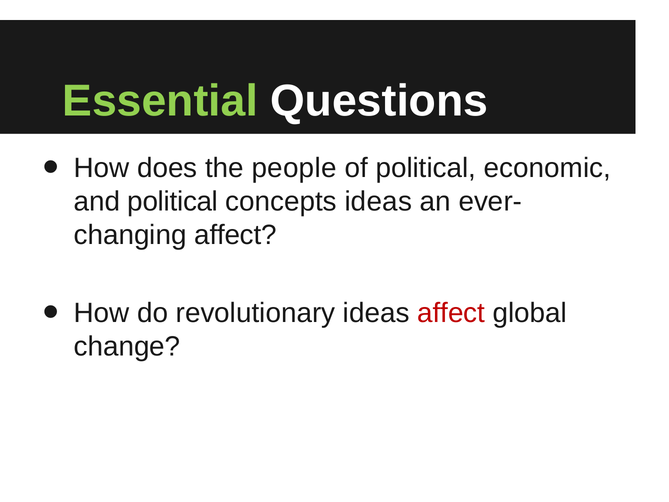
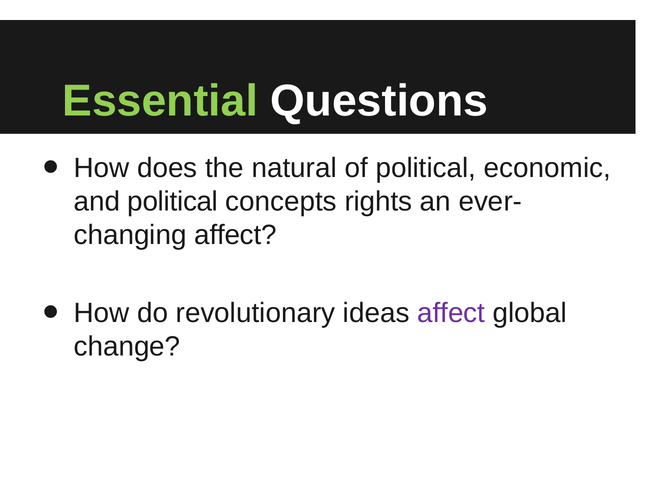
people: people -> natural (294, 168)
concepts ideas: ideas -> rights (378, 201)
affect colour: red -> purple (451, 313)
